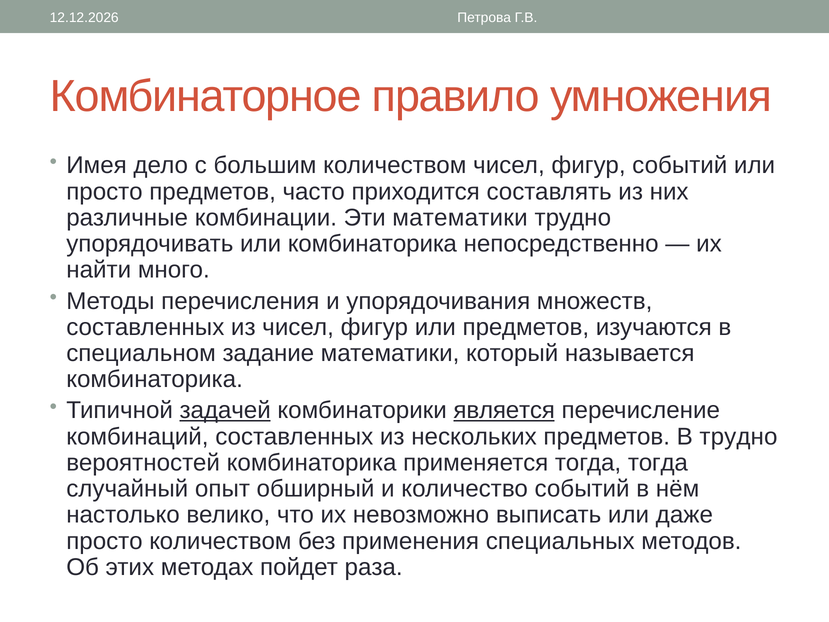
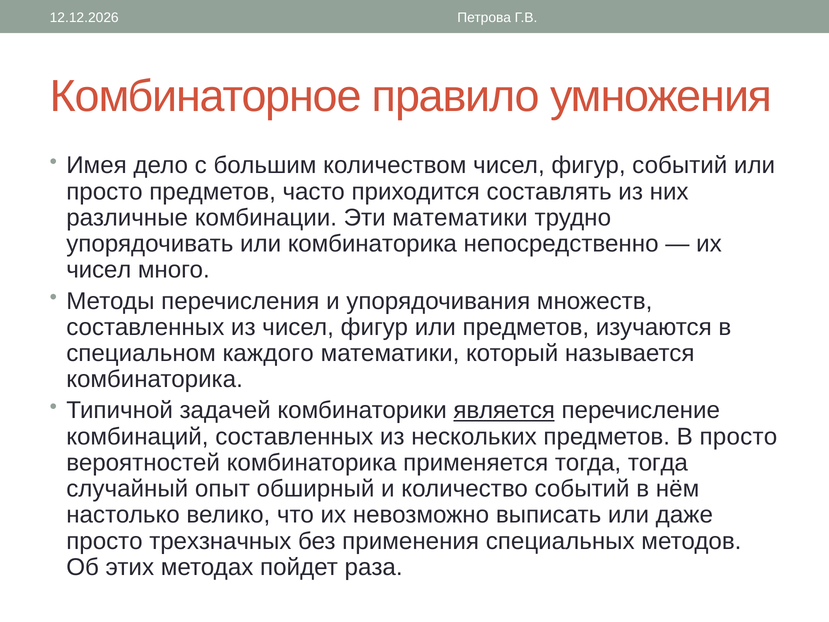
найти: найти -> чисел (99, 270)
задание: задание -> каждого (268, 353)
задачей underline: present -> none (225, 410)
В трудно: трудно -> просто (738, 436)
просто количеством: количеством -> трехзначных (220, 541)
